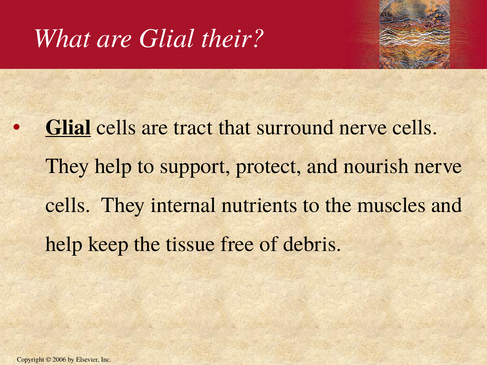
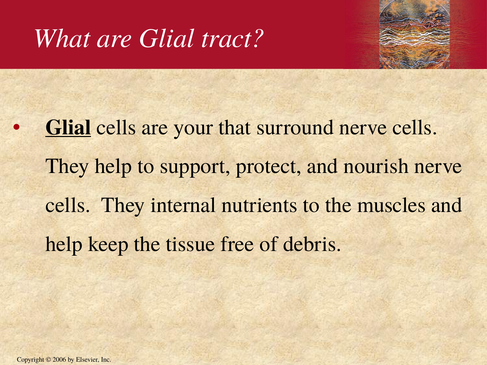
their: their -> tract (233, 38)
tract: tract -> your (193, 127)
